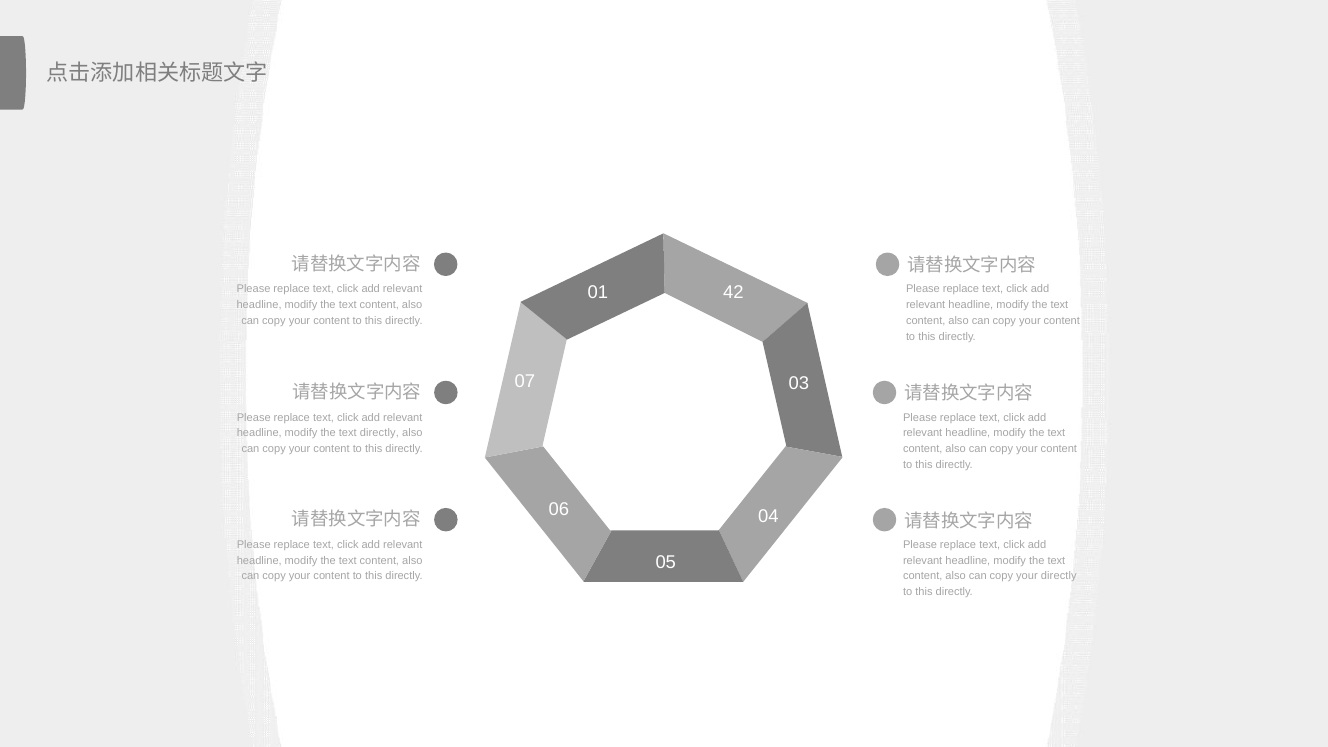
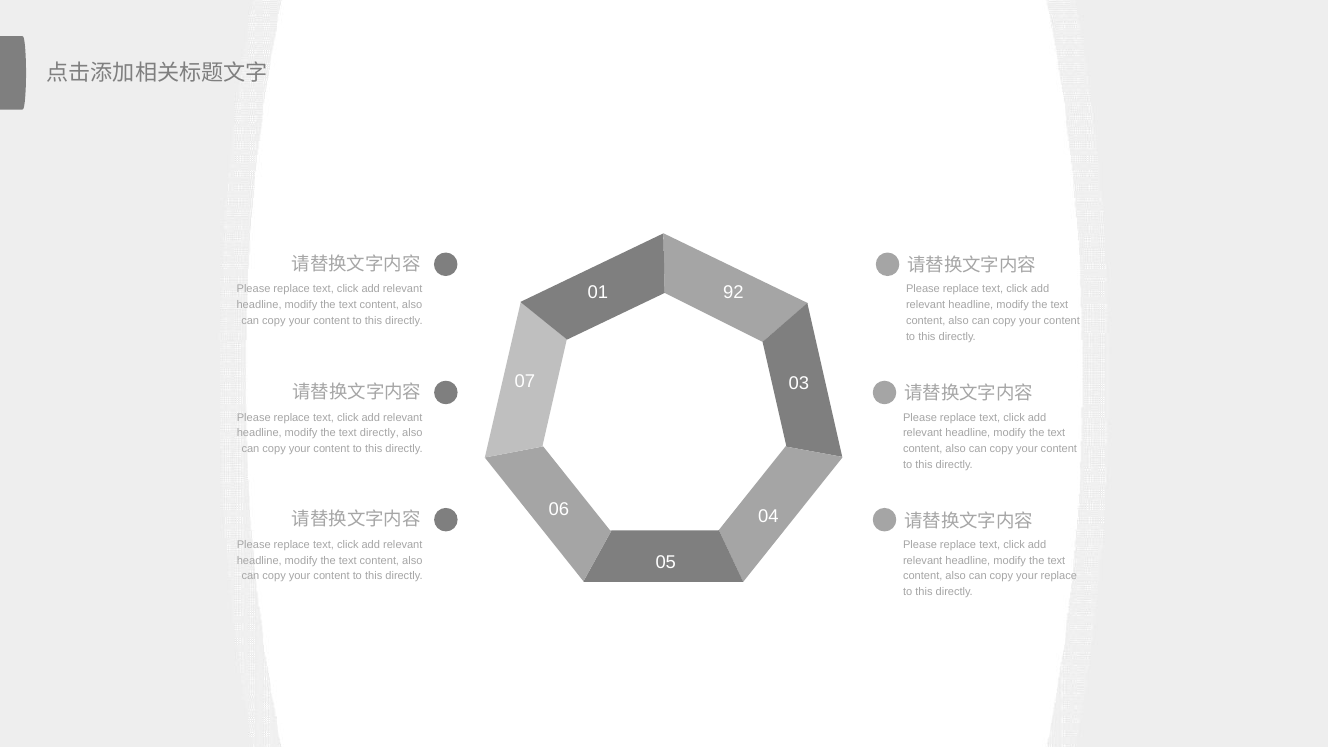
42: 42 -> 92 (733, 293)
your directly: directly -> replace (1059, 576)
